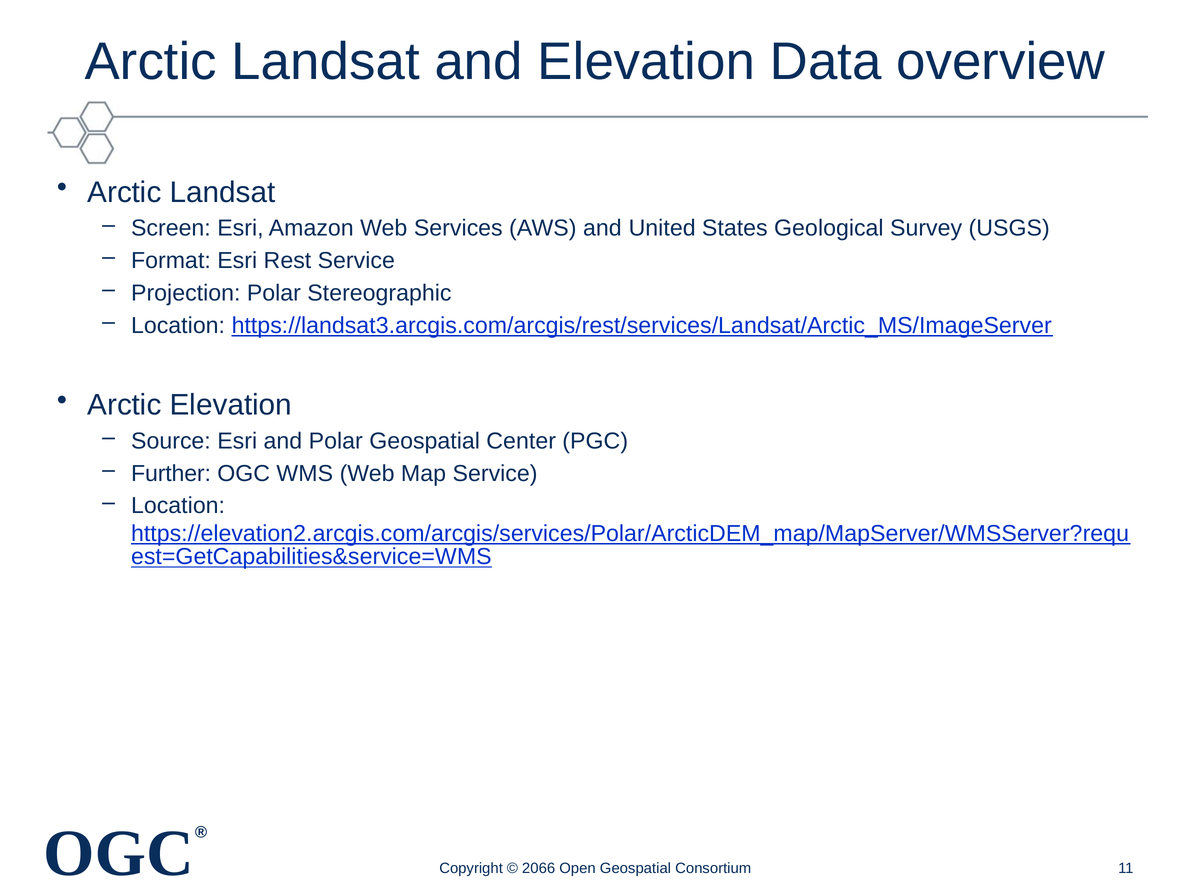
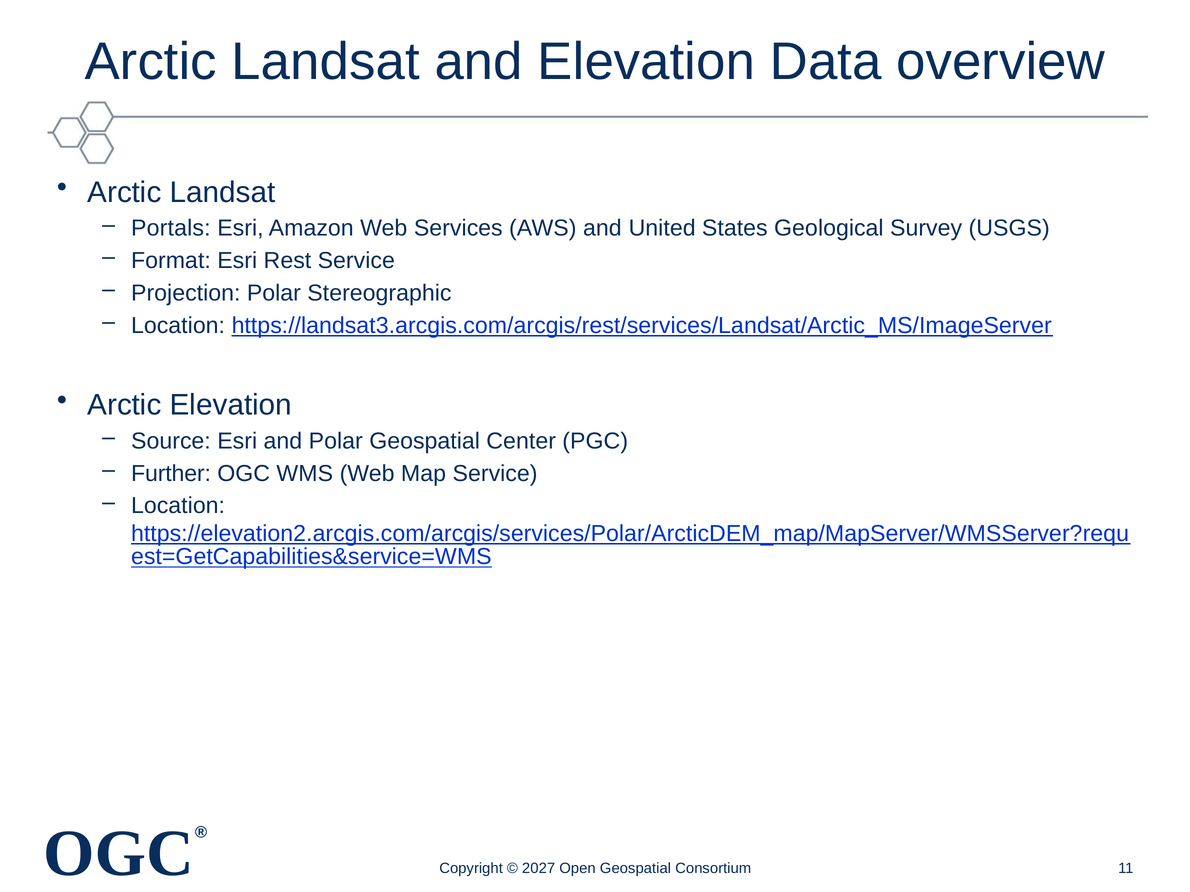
Screen: Screen -> Portals (171, 228)
2066: 2066 -> 2027 (539, 869)
